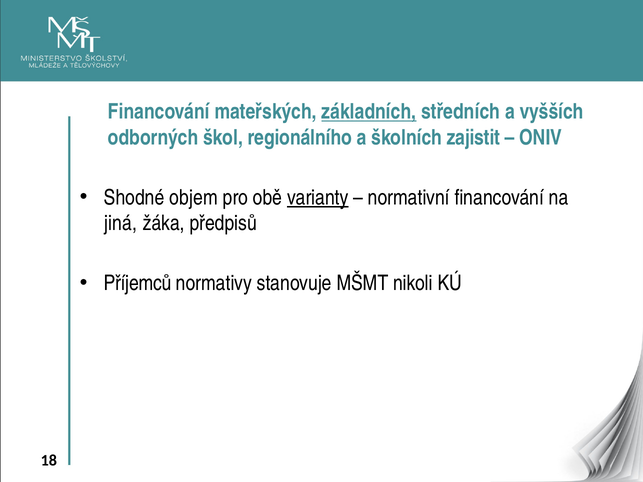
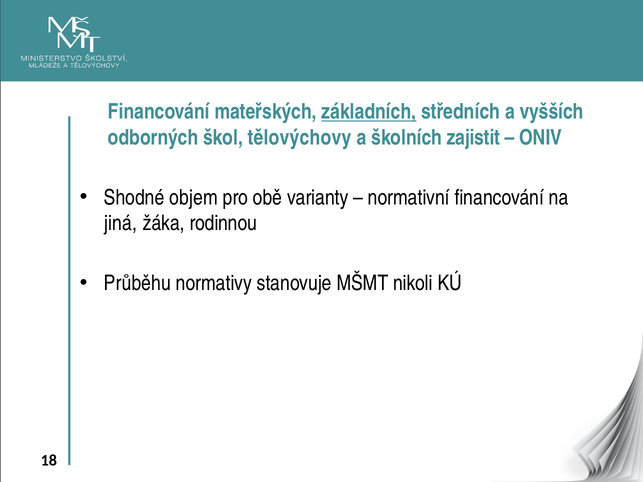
regionálního: regionálního -> tělovýchovy (300, 138)
varianty underline: present -> none (318, 198)
předpisů: předpisů -> rodinnou (223, 223)
Příjemců: Příjemců -> Průběhu (137, 283)
